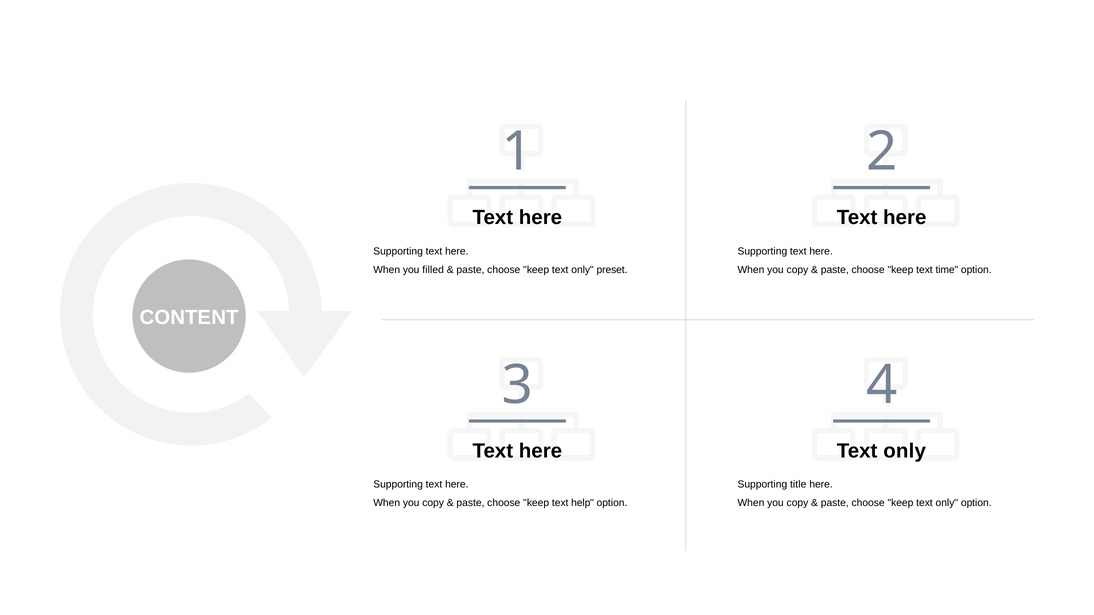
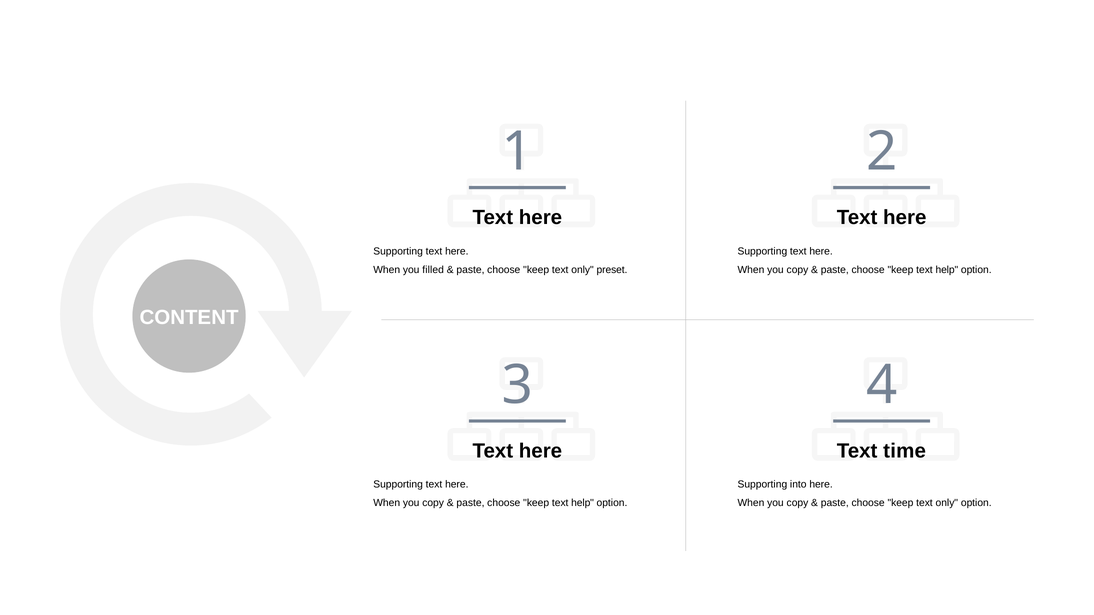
time: time -> help (947, 270)
only: only -> time (905, 451)
title: title -> into (798, 485)
